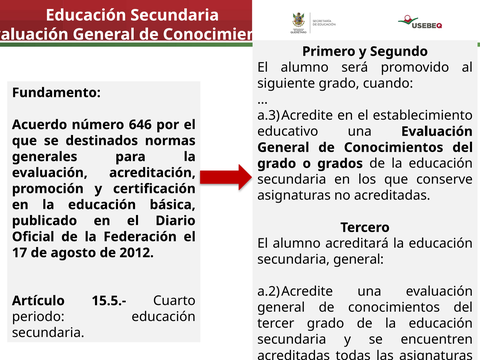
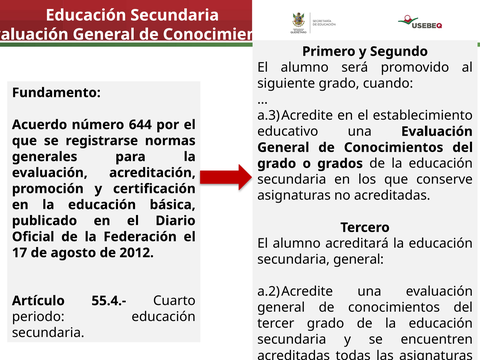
646: 646 -> 644 (140, 125)
destinados: destinados -> registrarse (102, 141)
15.5.-: 15.5.- -> 55.4.- (109, 301)
